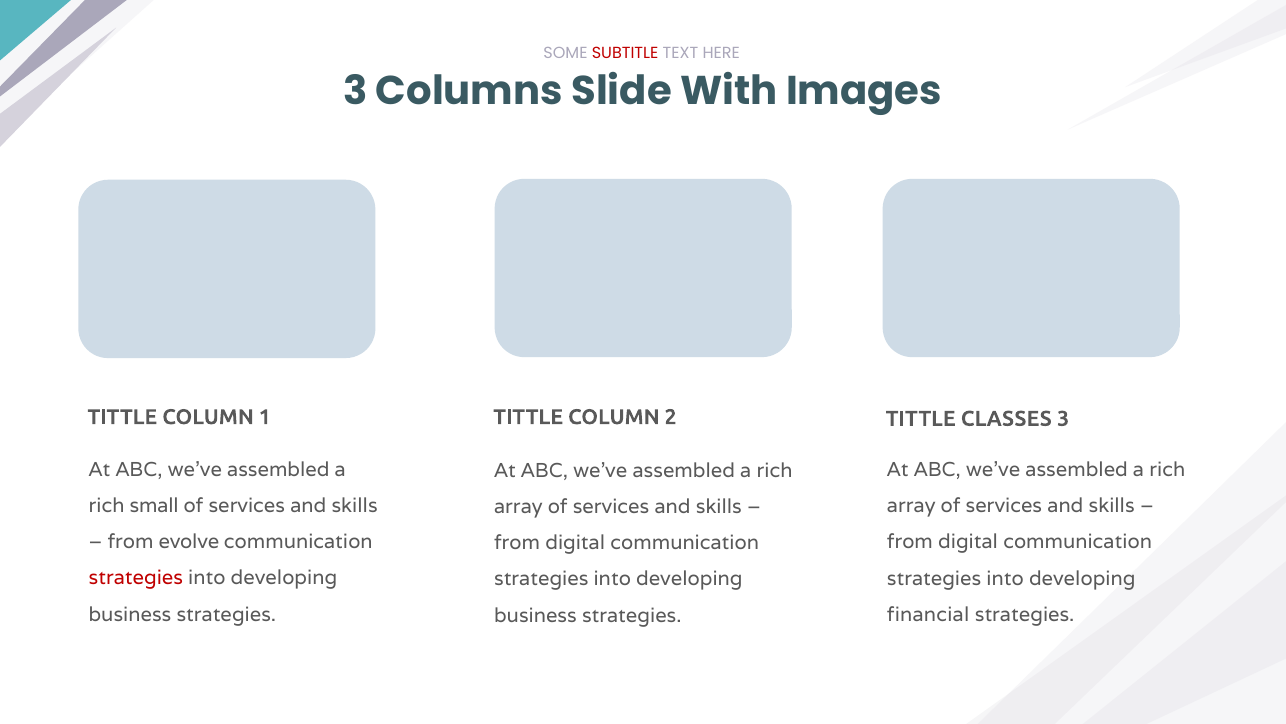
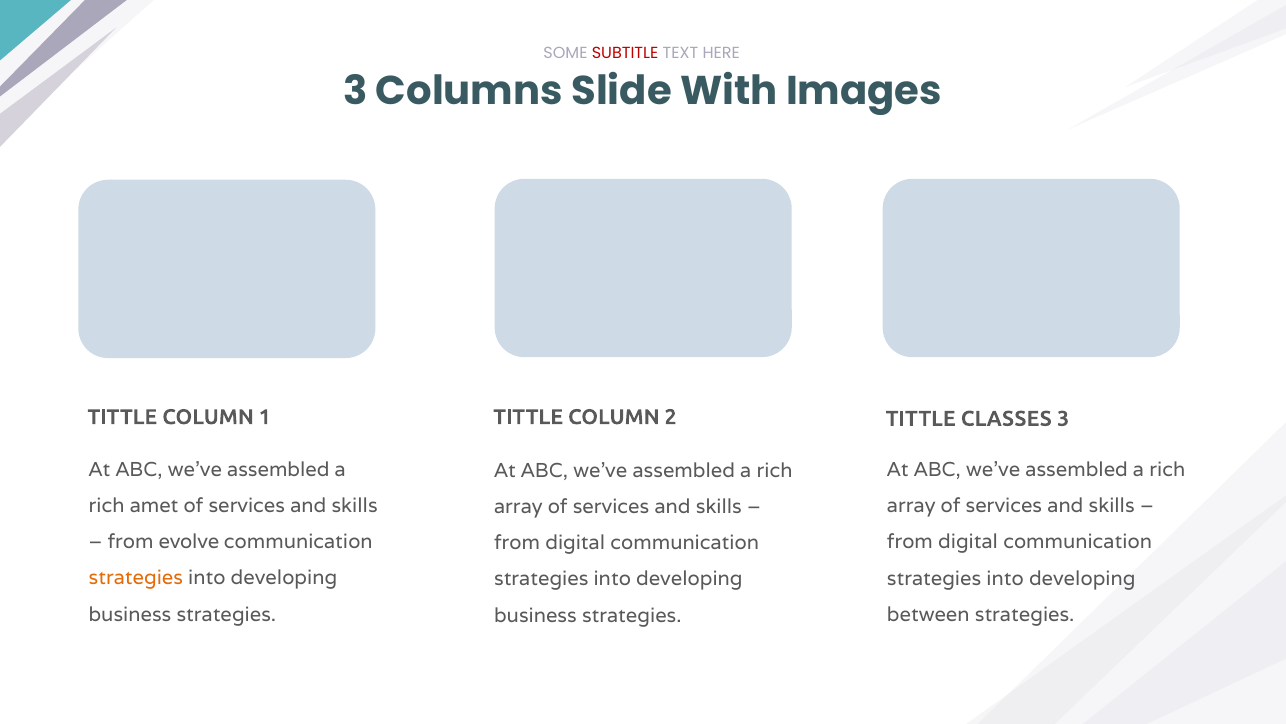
small: small -> amet (154, 505)
strategies colour: red -> orange (136, 578)
financial: financial -> between (928, 614)
